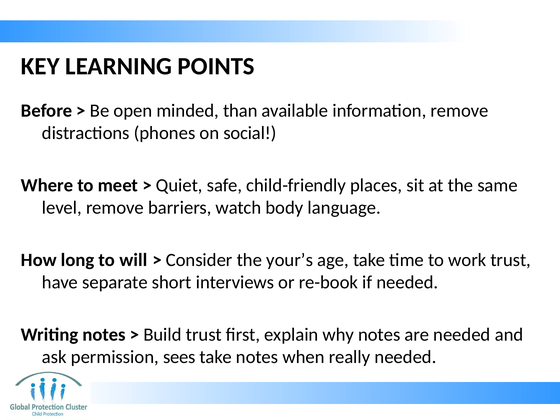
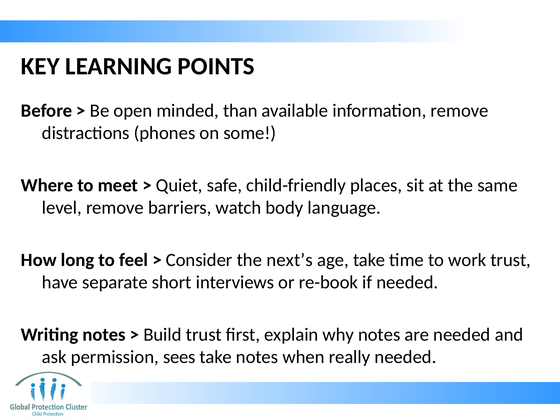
social: social -> some (250, 133)
will: will -> feel (134, 260)
your’s: your’s -> next’s (290, 260)
